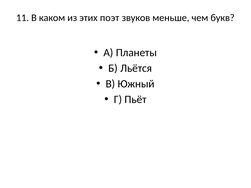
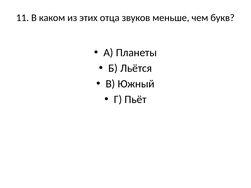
поэт: поэт -> отца (110, 18)
